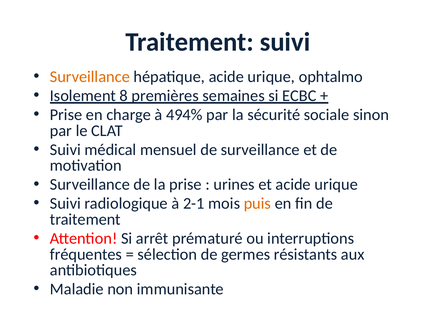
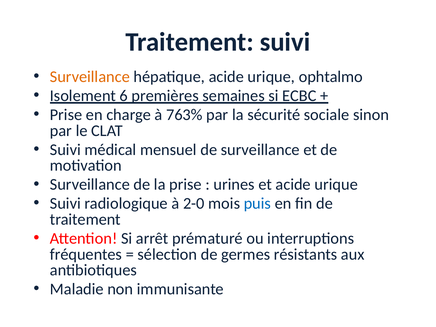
8: 8 -> 6 (124, 96)
494%: 494% -> 763% (184, 115)
2-1: 2-1 -> 2-0 (194, 204)
puis colour: orange -> blue (257, 204)
